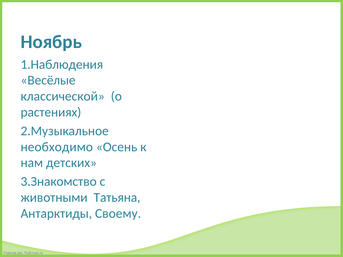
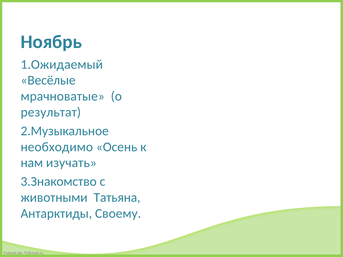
1.Наблюдения: 1.Наблюдения -> 1.Ожидаемый (62, 64)
классической: классической -> мрачноватые (63, 96)
растениях: растениях -> результат (51, 112)
детских: детских -> изучать (71, 163)
